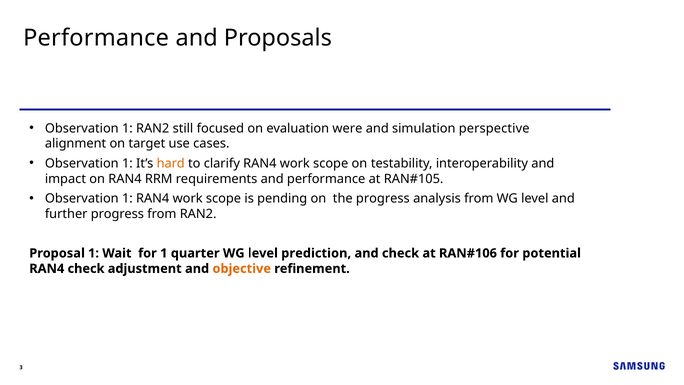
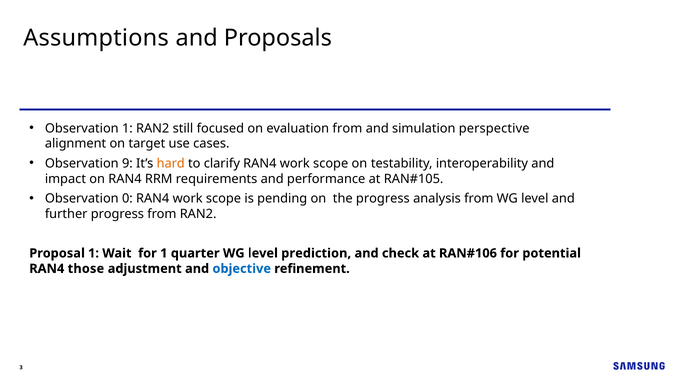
Performance: Performance -> Assumptions (96, 38)
evaluation were: were -> from (347, 128)
1: 1 -> 9 (127, 163)
1: 1 -> 0 (127, 198)
RAN4 check: check -> those (86, 268)
objective colour: orange -> blue (242, 268)
